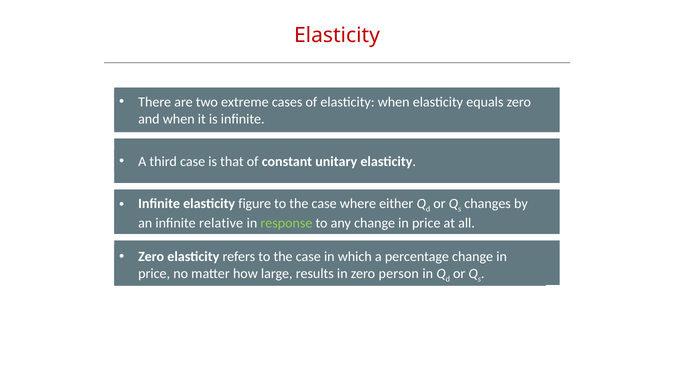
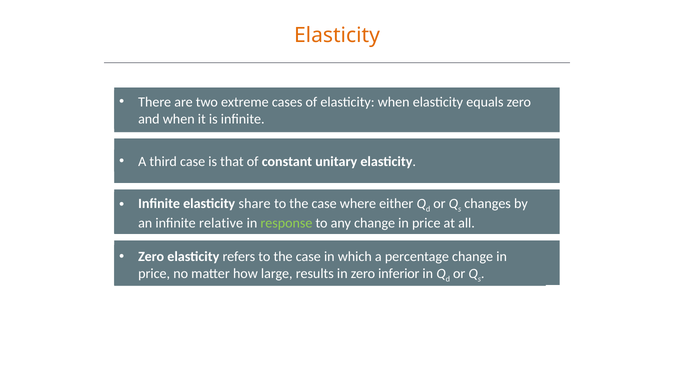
Elasticity colour: red -> orange (337, 35)
figure: figure -> share (255, 204)
person: person -> inferior (399, 274)
